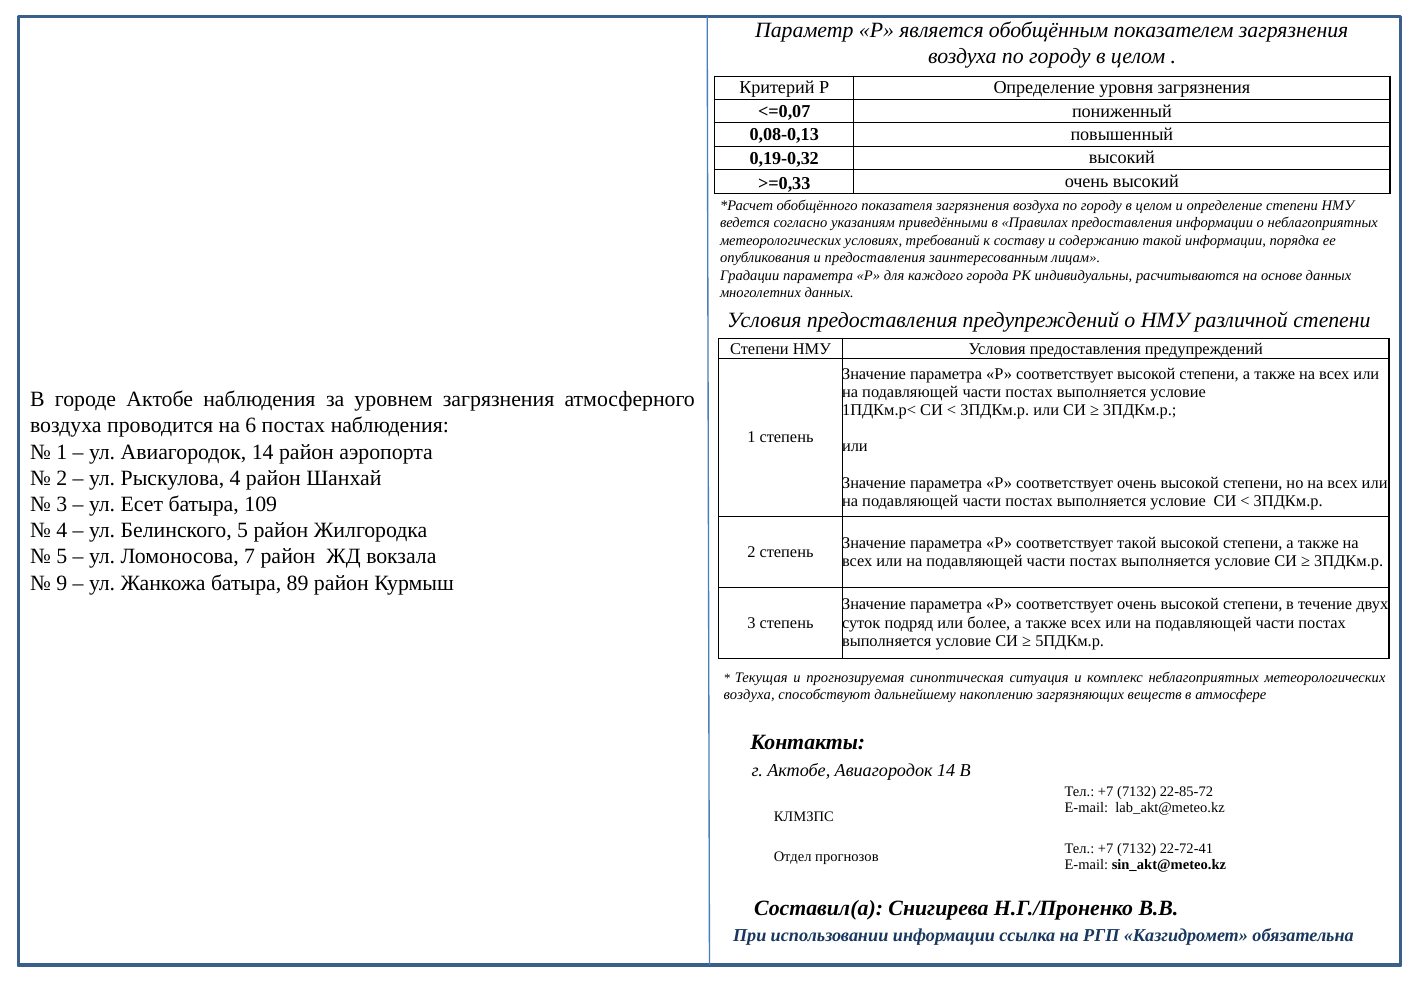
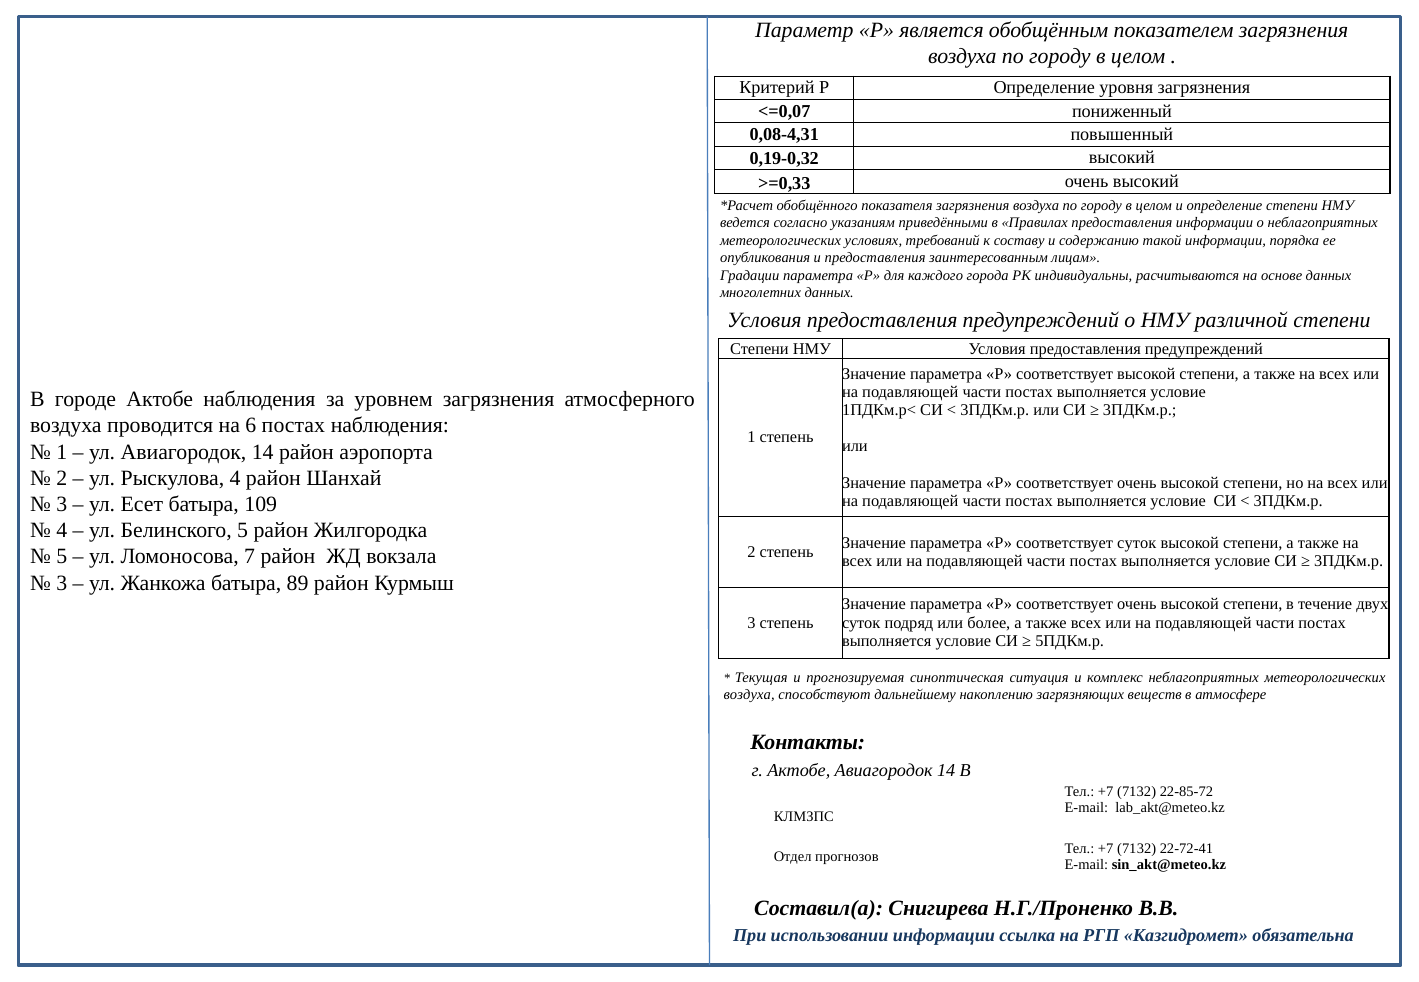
0,08-0,13: 0,08-0,13 -> 0,08-4,31 (784, 135)
соответствует такой: такой -> суток (1137, 543)
9: 9 -> 3 (62, 583)
